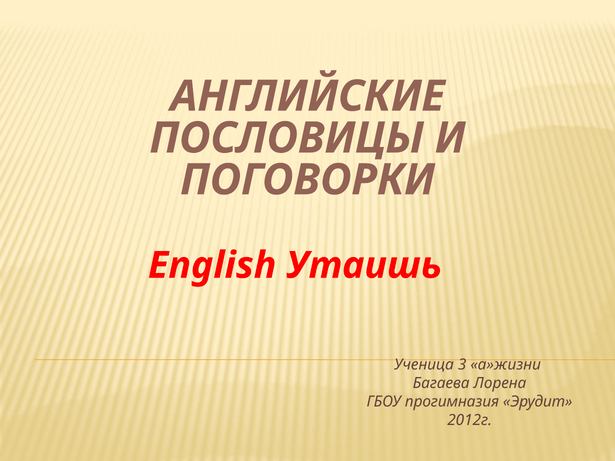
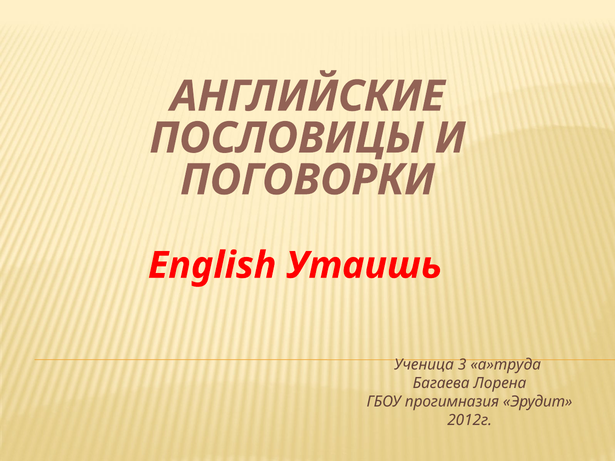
а»жизни: а»жизни -> а»труда (506, 365)
